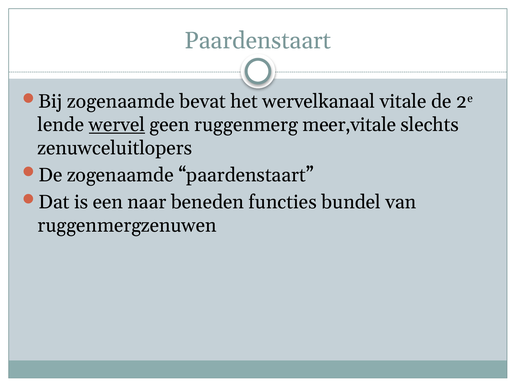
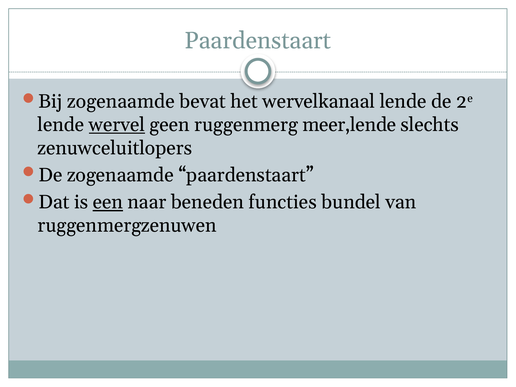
wervelkanaal vitale: vitale -> lende (403, 102)
meer,vitale: meer,vitale -> meer,lende (349, 125)
een underline: none -> present (108, 202)
